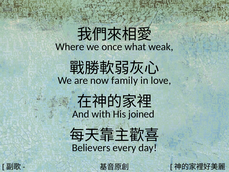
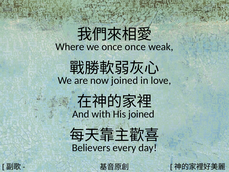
once what: what -> once (135, 47)
now family: family -> joined (125, 80)
